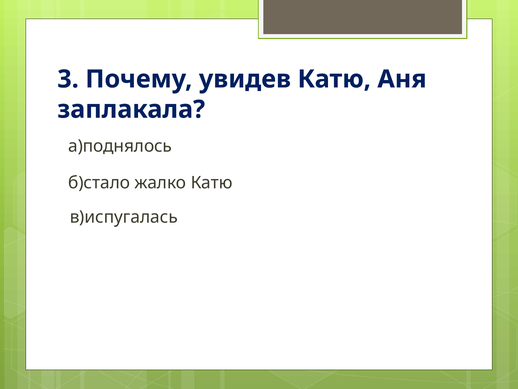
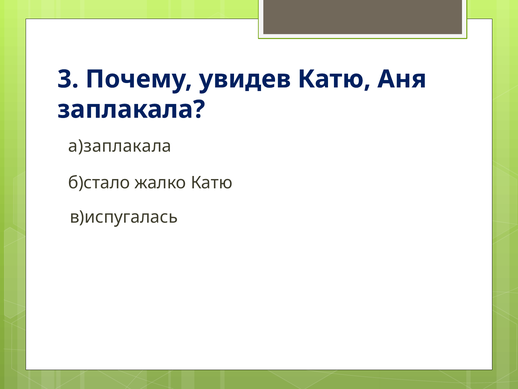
а)поднялось: а)поднялось -> а)заплакала (120, 146)
